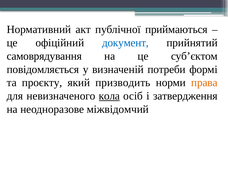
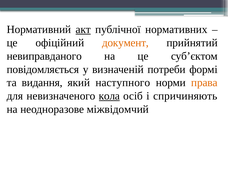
акт underline: none -> present (83, 29)
приймаються: приймаються -> нормативних (176, 29)
документ colour: blue -> orange (125, 43)
самоврядування: самоврядування -> невиправданого (44, 56)
проєкту: проєкту -> видання (42, 83)
призводить: призводить -> наступного (123, 83)
затвердження: затвердження -> спричиняють (185, 96)
